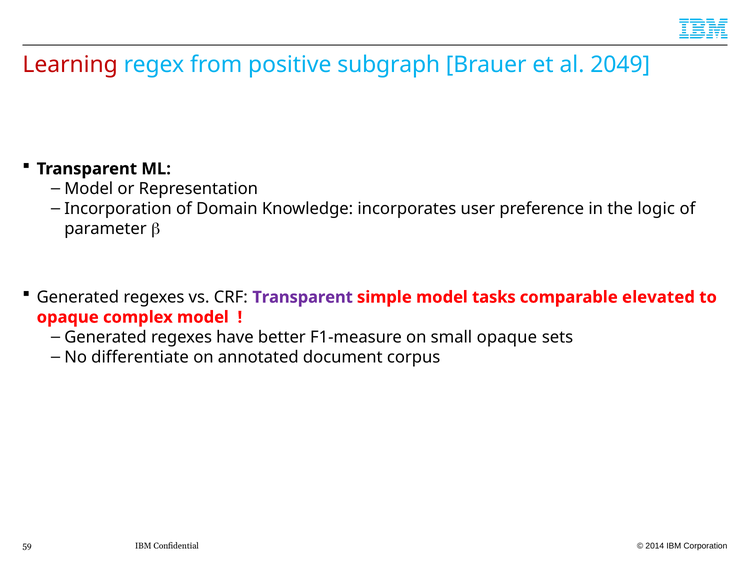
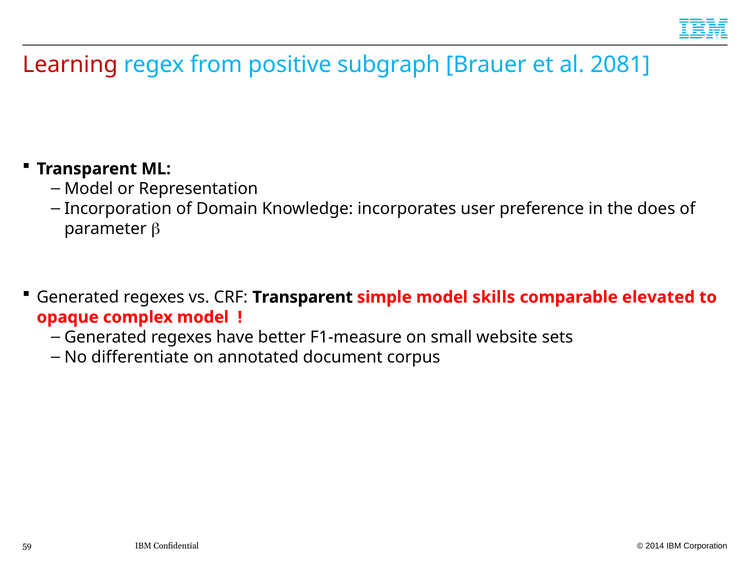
2049: 2049 -> 2081 (620, 65)
logic: logic -> does (656, 209)
Transparent colour: purple -> black (303, 297)
tasks: tasks -> skills (494, 297)
small opaque: opaque -> website (507, 337)
